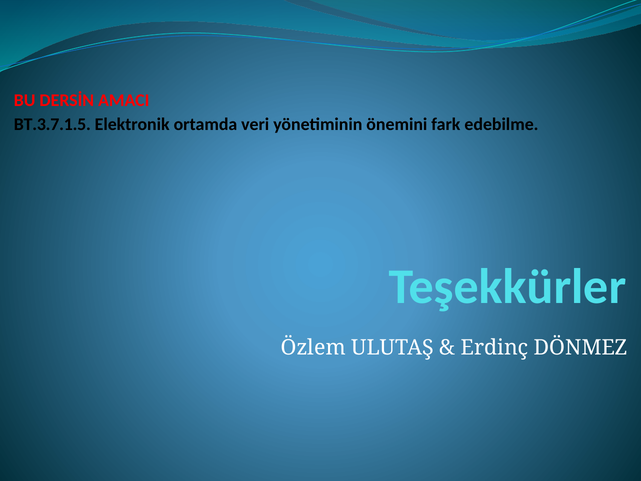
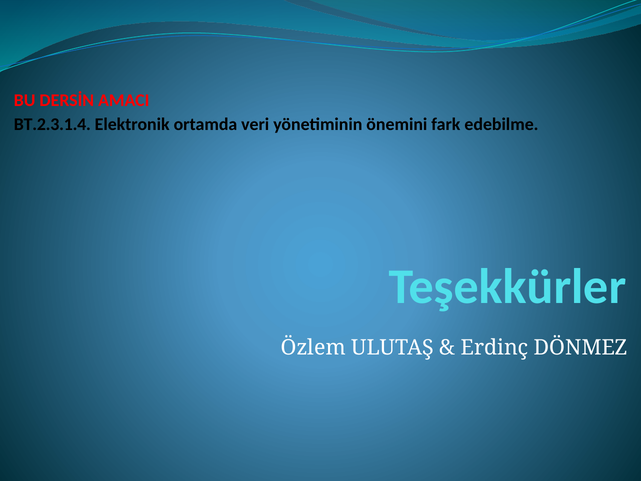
BT.3.7.1.5: BT.3.7.1.5 -> BT.2.3.1.4 (52, 124)
